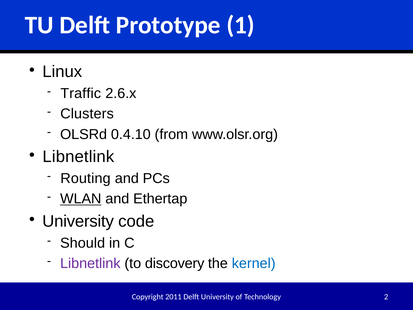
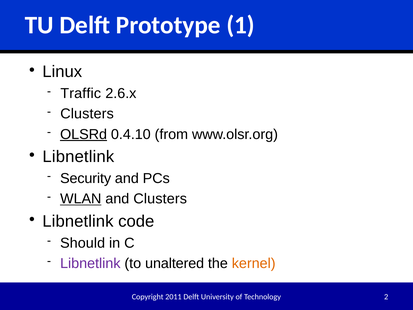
OLSRd underline: none -> present (84, 134)
Routing: Routing -> Security (86, 178)
and Ethertap: Ethertap -> Clusters (160, 199)
University: University -> Libnetlink (78, 221)
discovery: discovery -> unaltered (175, 263)
kernel colour: blue -> orange (254, 263)
